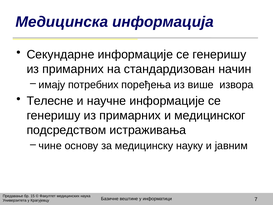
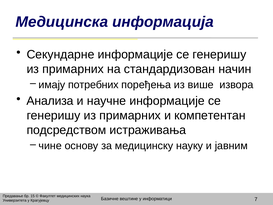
Телесне: Телесне -> Анализа (50, 101)
медицинског: медицинског -> компетентан (210, 115)
